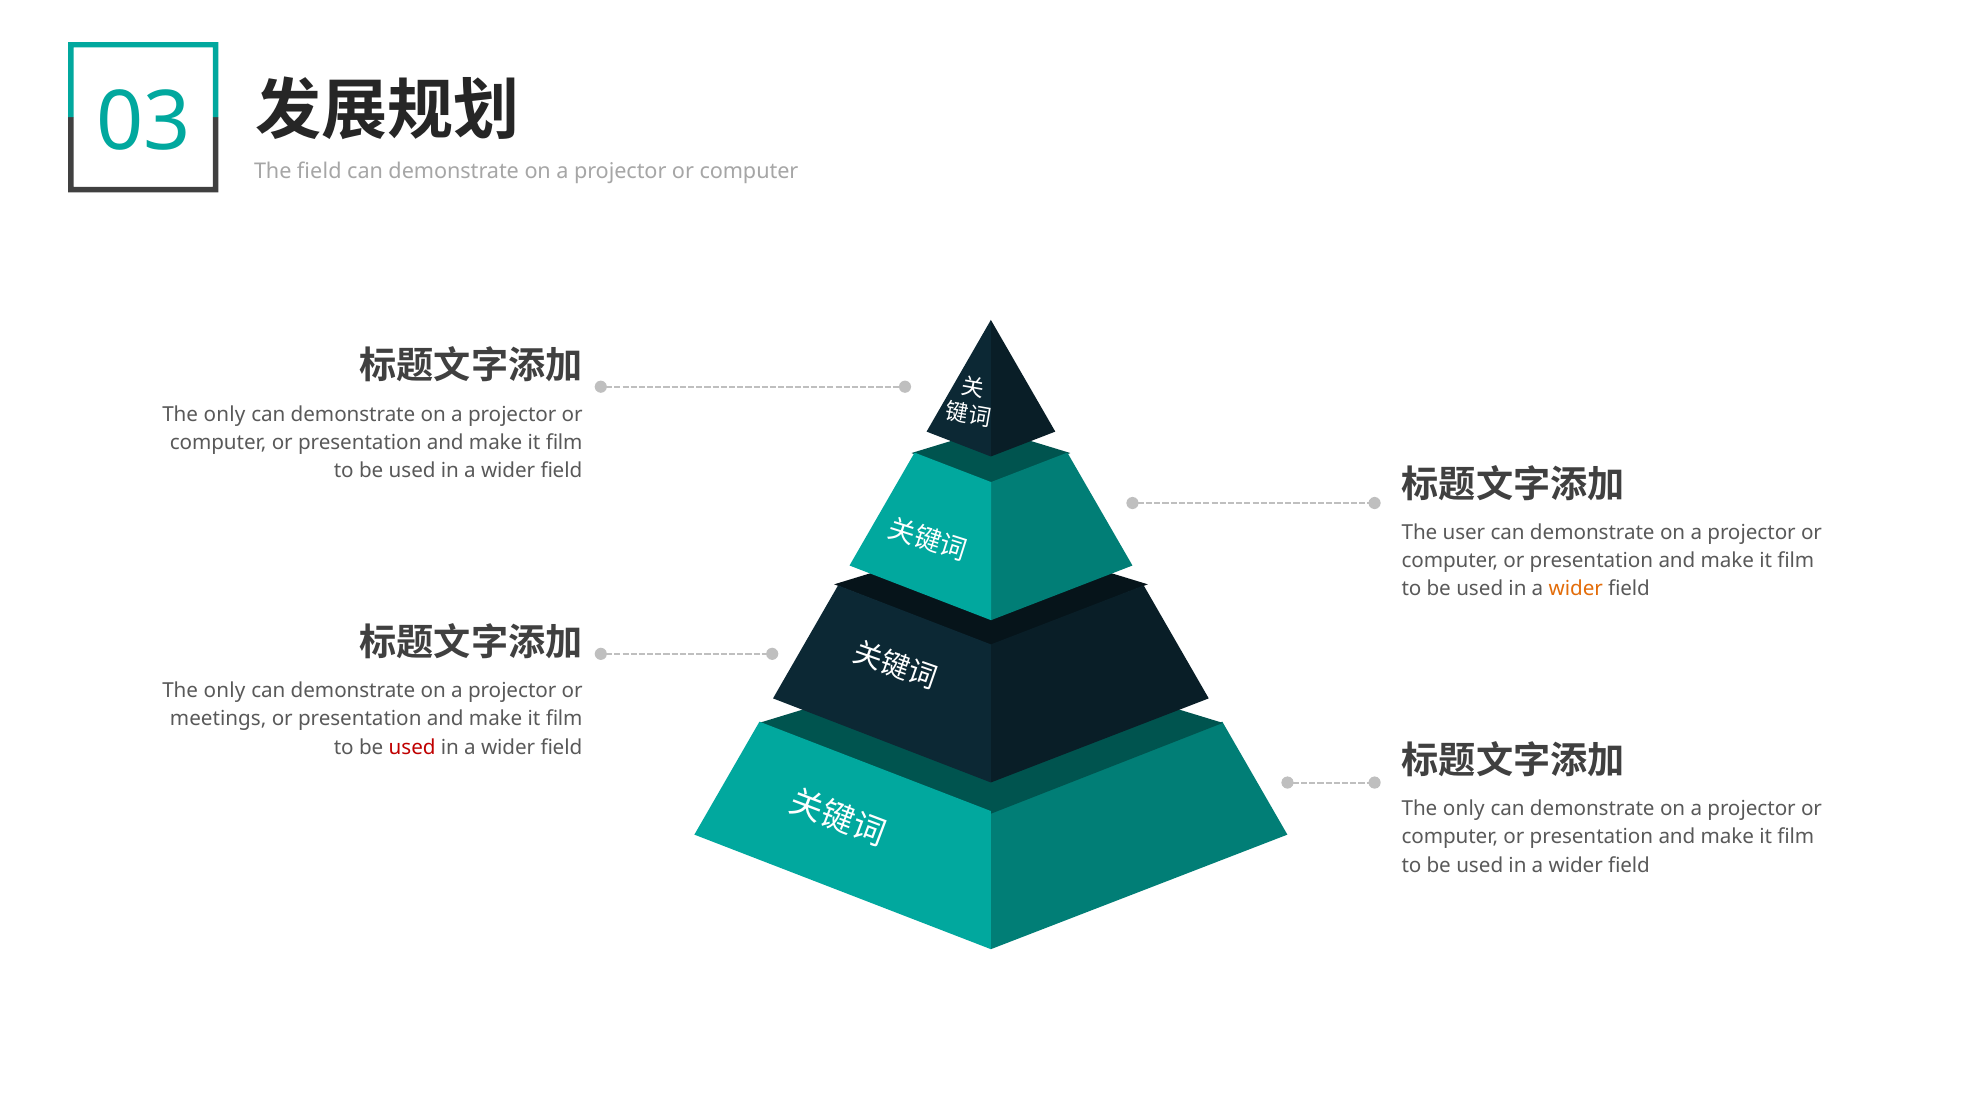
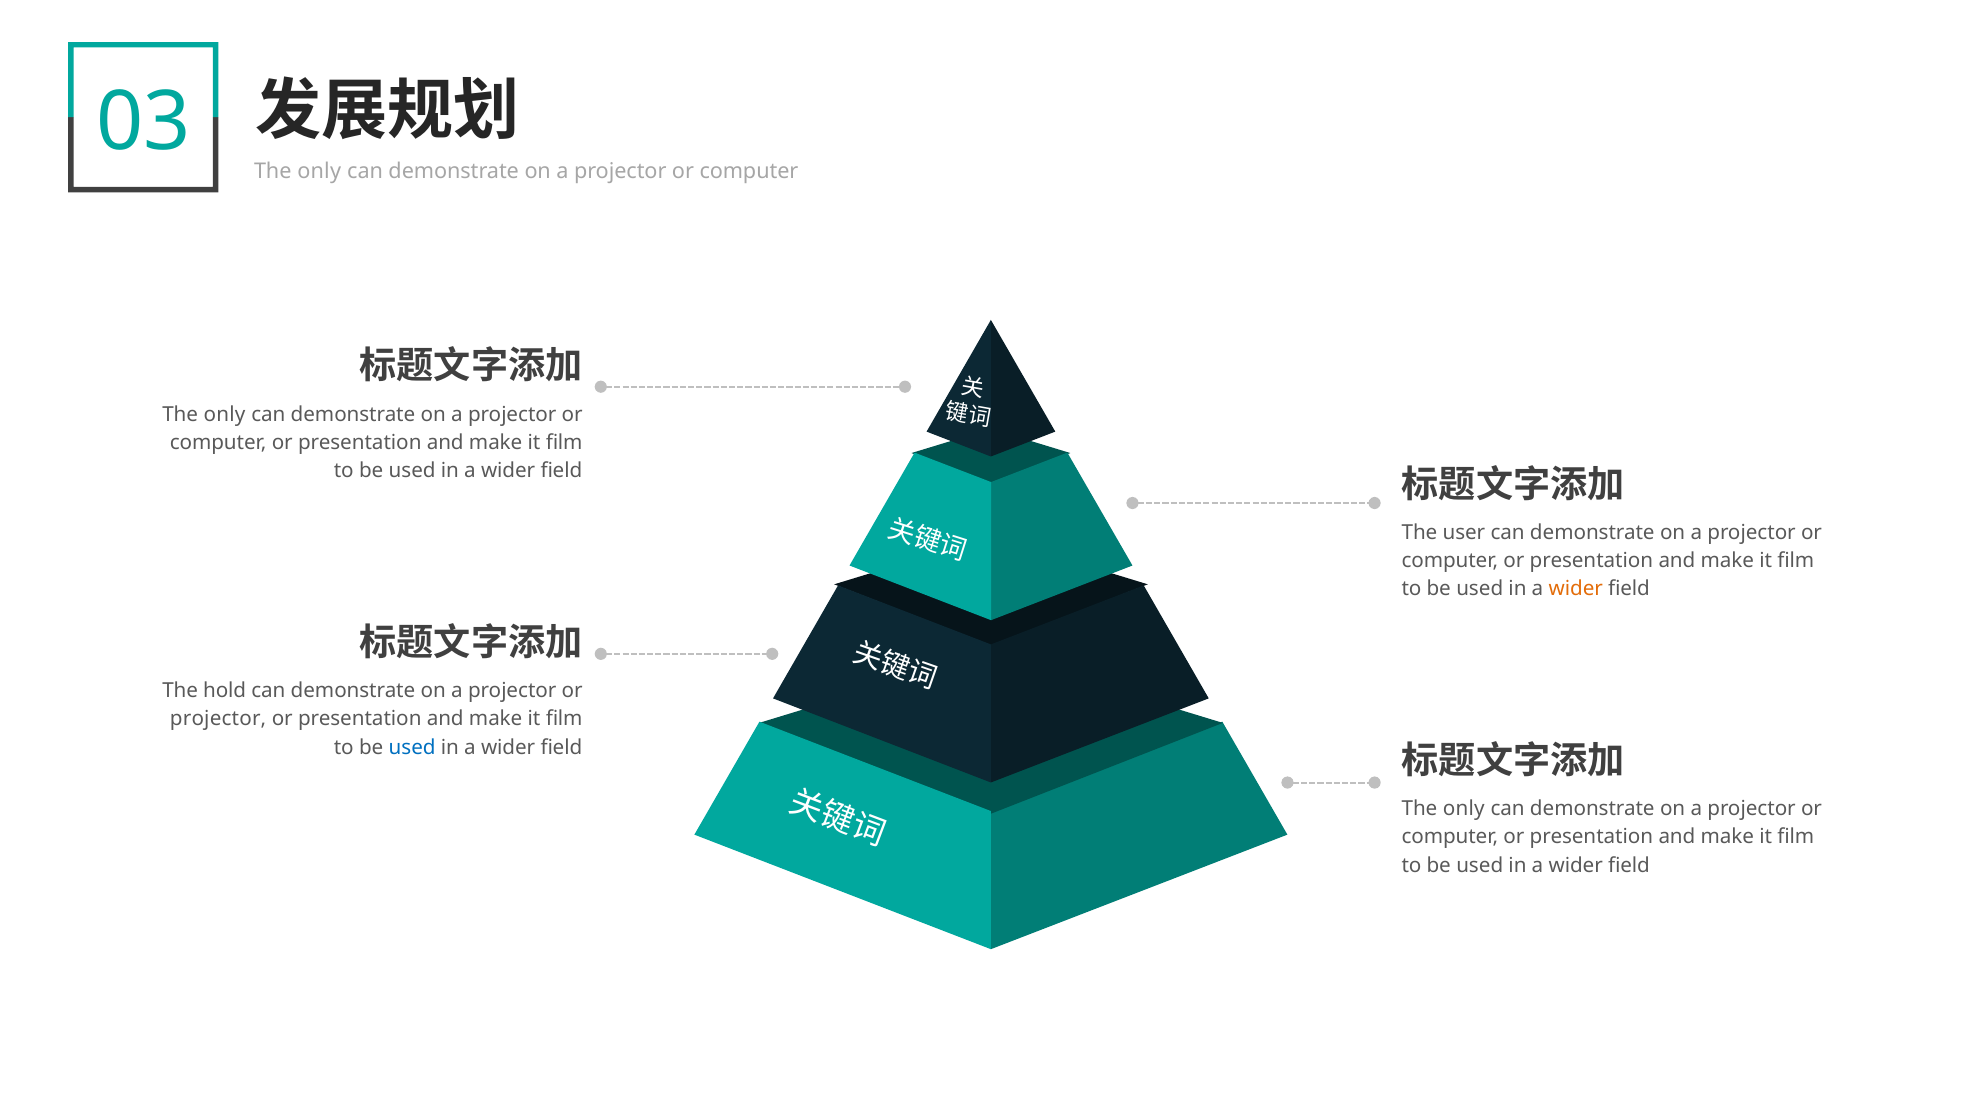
field: field -> only (319, 172)
only: only -> hold (225, 691)
meetings: meetings -> projector (218, 719)
used colour: red -> blue (412, 747)
